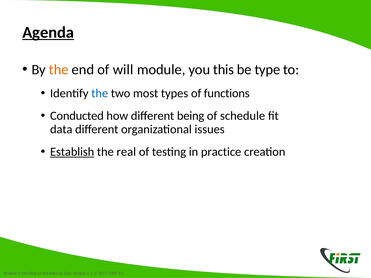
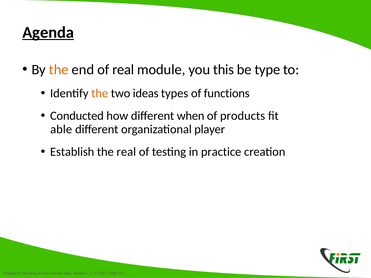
of will: will -> real (123, 70)
the colour: blue -> orange (100, 93)
most: most -> ideas (146, 93)
being: being -> when (191, 116)
schedule: schedule -> products (243, 116)
data: data -> able (61, 129)
issues: issues -> player (210, 129)
Establish underline: present -> none (72, 152)
